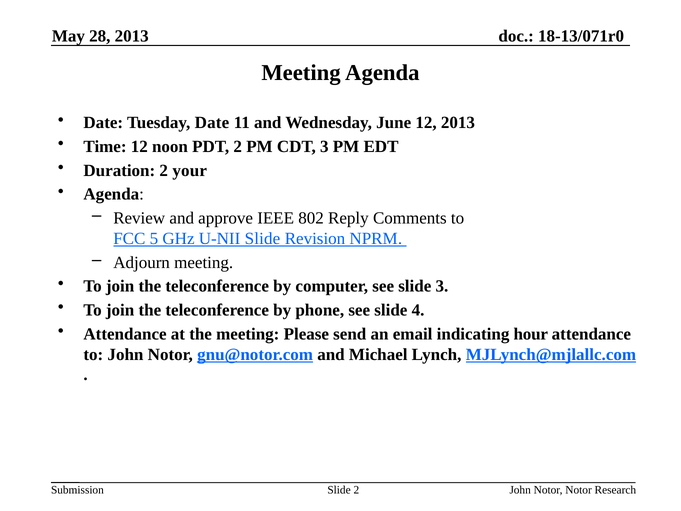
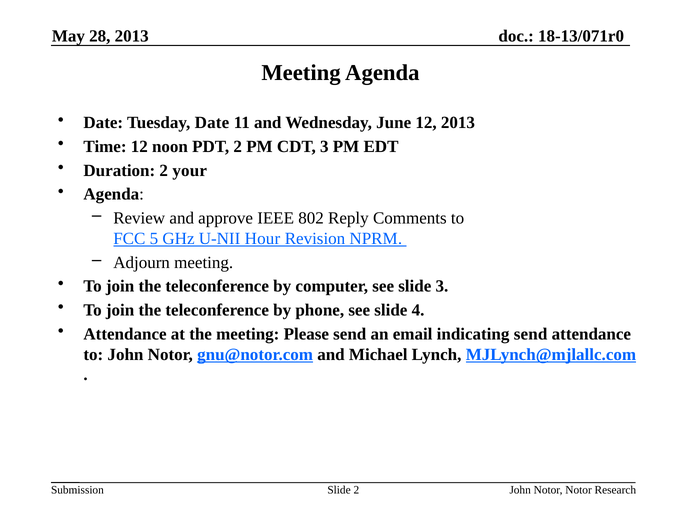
U-NII Slide: Slide -> Hour (262, 238)
indicating hour: hour -> send (531, 334)
